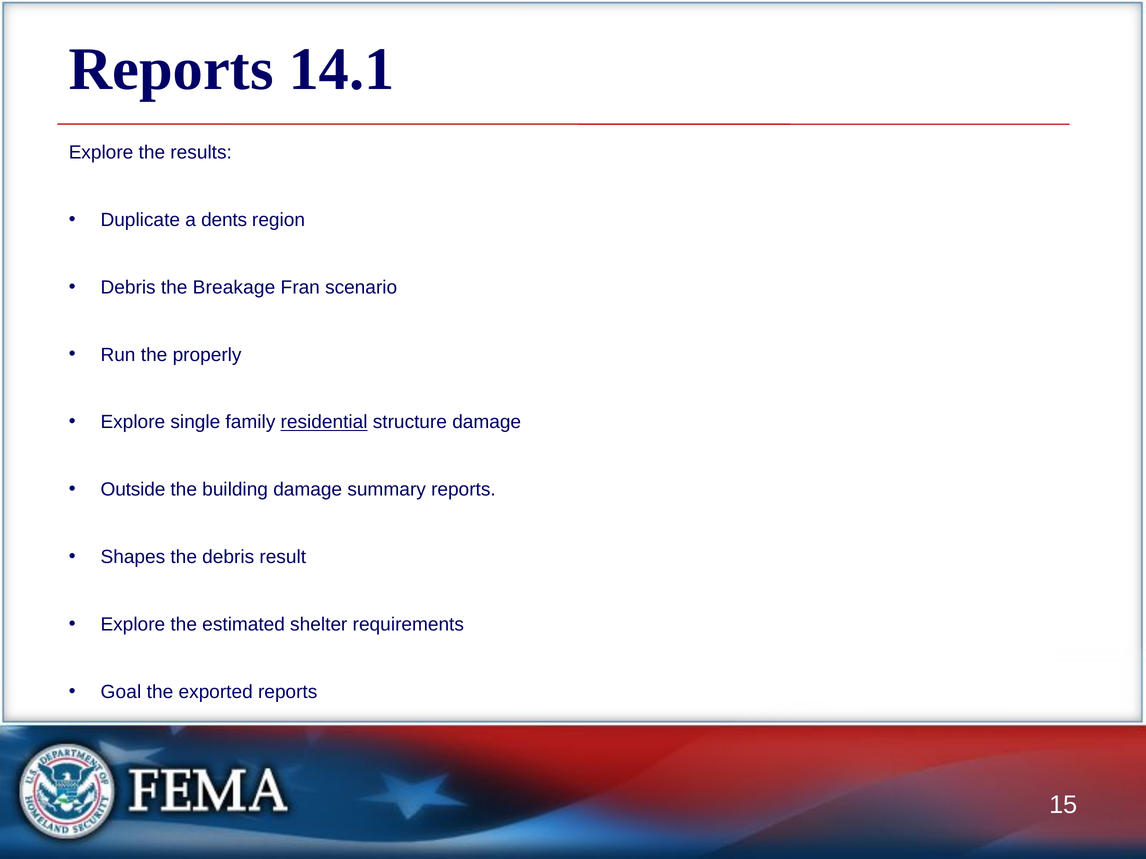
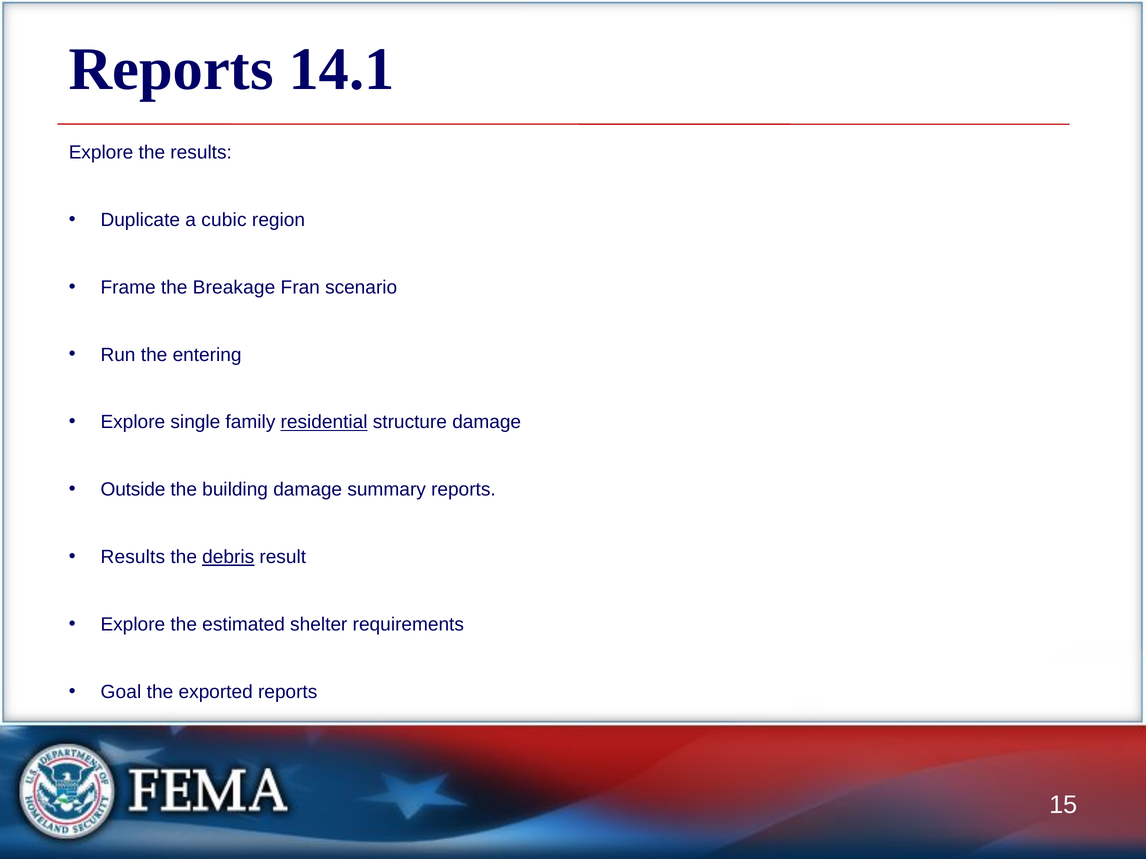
dents: dents -> cubic (224, 220)
Debris: Debris -> Frame (128, 287)
properly: properly -> entering (207, 355)
Shapes: Shapes -> Results (133, 557)
debris underline: none -> present (228, 557)
